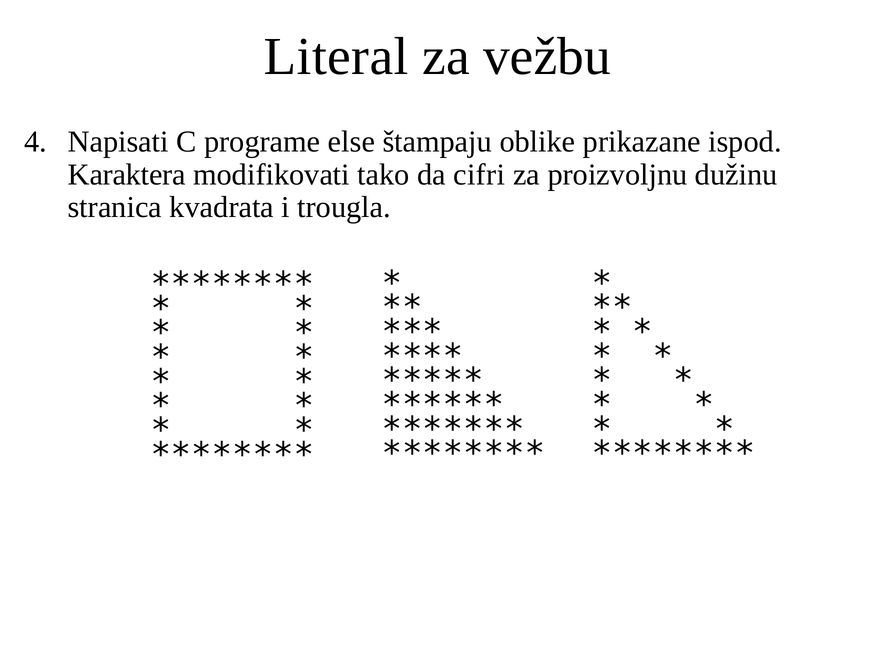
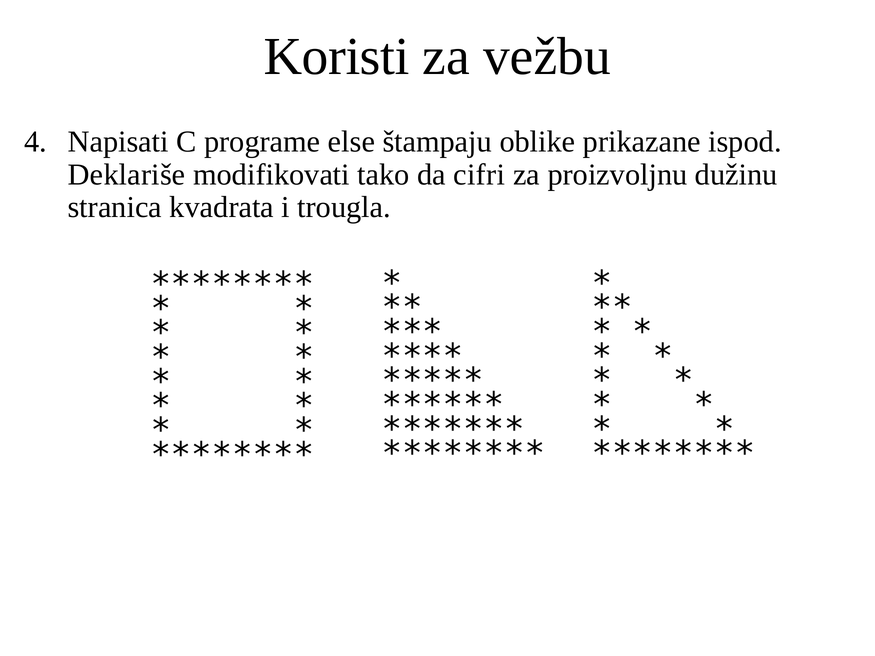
Literal: Literal -> Koristi (337, 57)
Karaktera: Karaktera -> Deklariše (127, 175)
